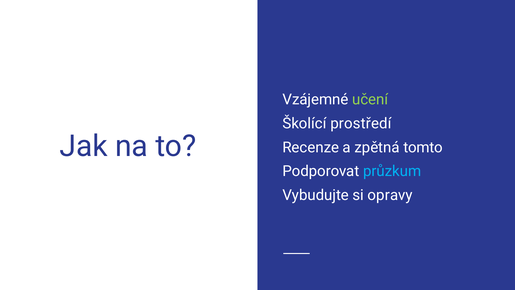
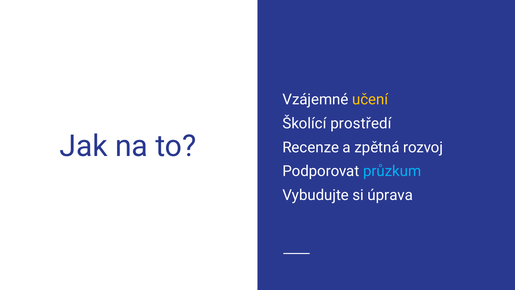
učení colour: light green -> yellow (370, 99)
tomto: tomto -> rozvoj (423, 147)
opravy: opravy -> úprava (390, 195)
